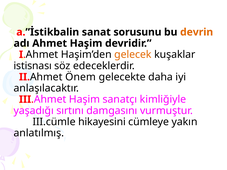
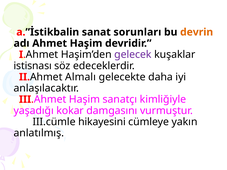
sorusunu: sorusunu -> sorunları (137, 32)
gelecek colour: orange -> purple (133, 55)
Önem: Önem -> Almalı (81, 77)
sırtını: sırtını -> kokar (70, 111)
